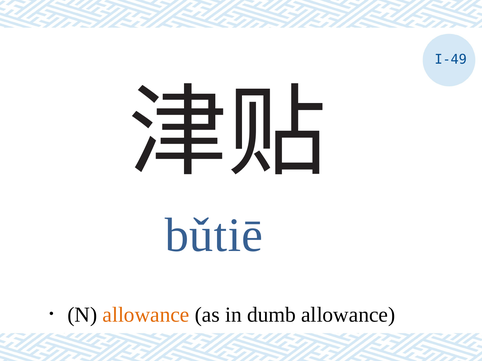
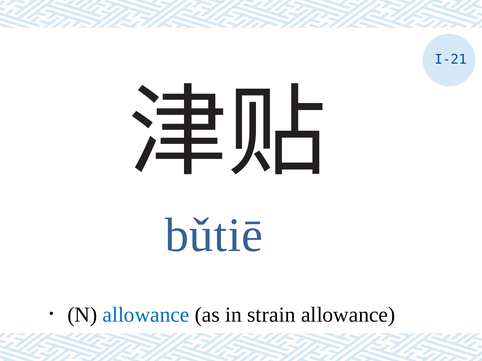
I-49: I-49 -> I-21 (451, 60)
allowance colour: orange -> blue (146, 315)
dumb: dumb -> strain (271, 315)
